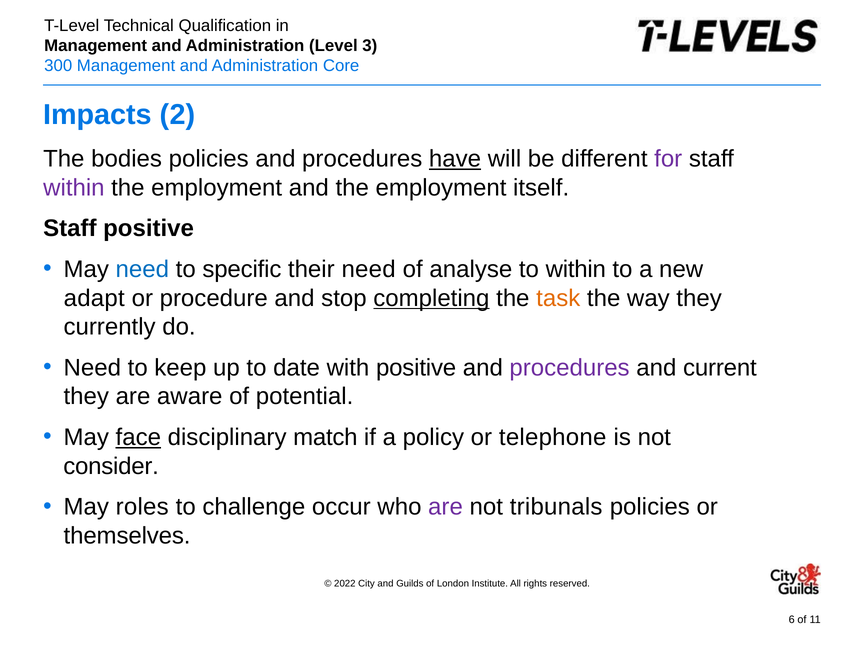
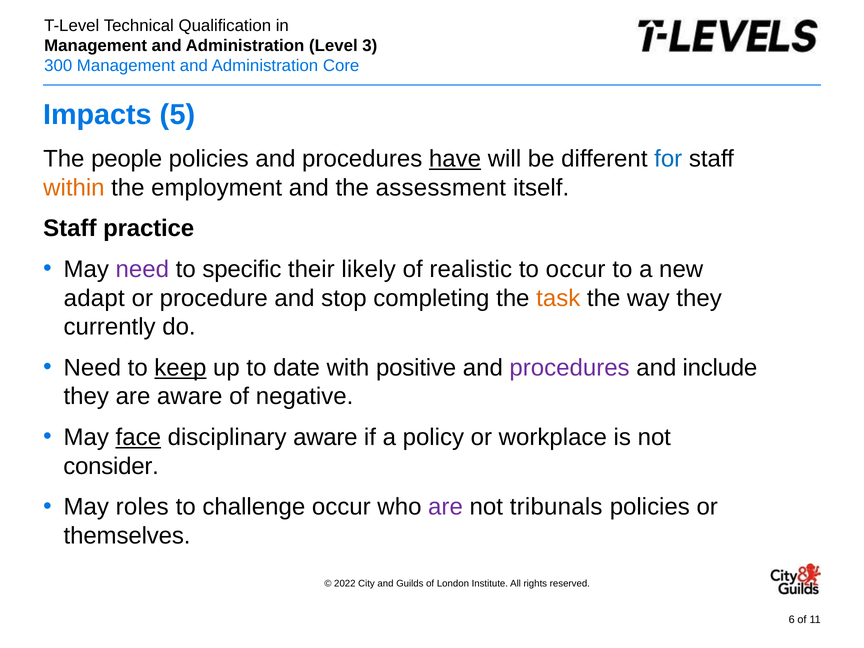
2: 2 -> 5 (178, 115)
bodies: bodies -> people (127, 159)
for colour: purple -> blue (668, 159)
within colour: purple -> orange (74, 188)
and the employment: employment -> assessment (441, 188)
Staff positive: positive -> practice (149, 229)
need colour: blue -> purple (142, 269)
their need: need -> likely (369, 269)
analyse: analyse -> realistic (471, 269)
to within: within -> occur (576, 269)
completing underline: present -> none (431, 298)
keep underline: none -> present (180, 368)
current: current -> include (720, 368)
potential: potential -> negative (305, 397)
disciplinary match: match -> aware (325, 437)
telephone: telephone -> workplace (553, 437)
